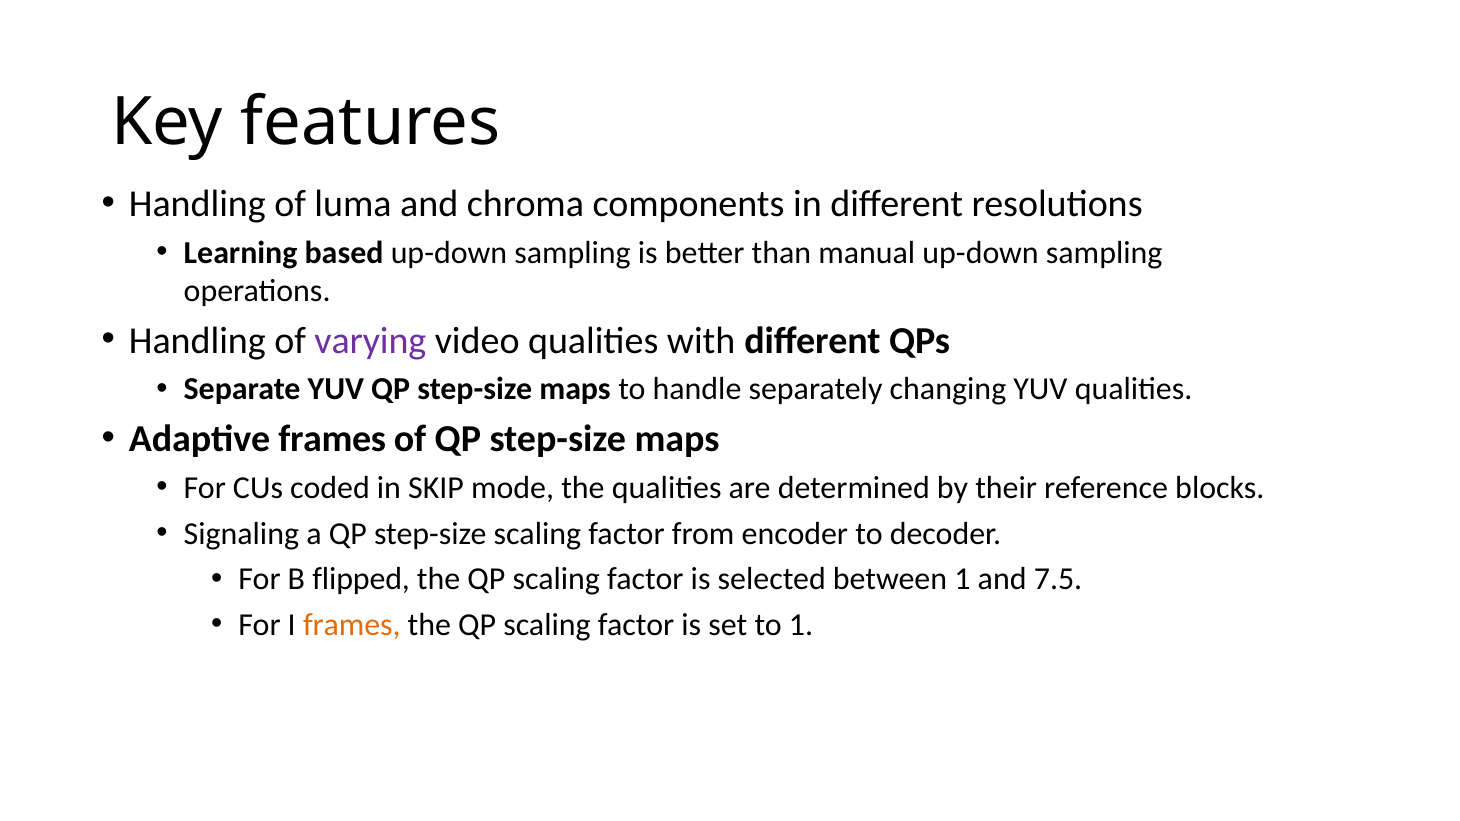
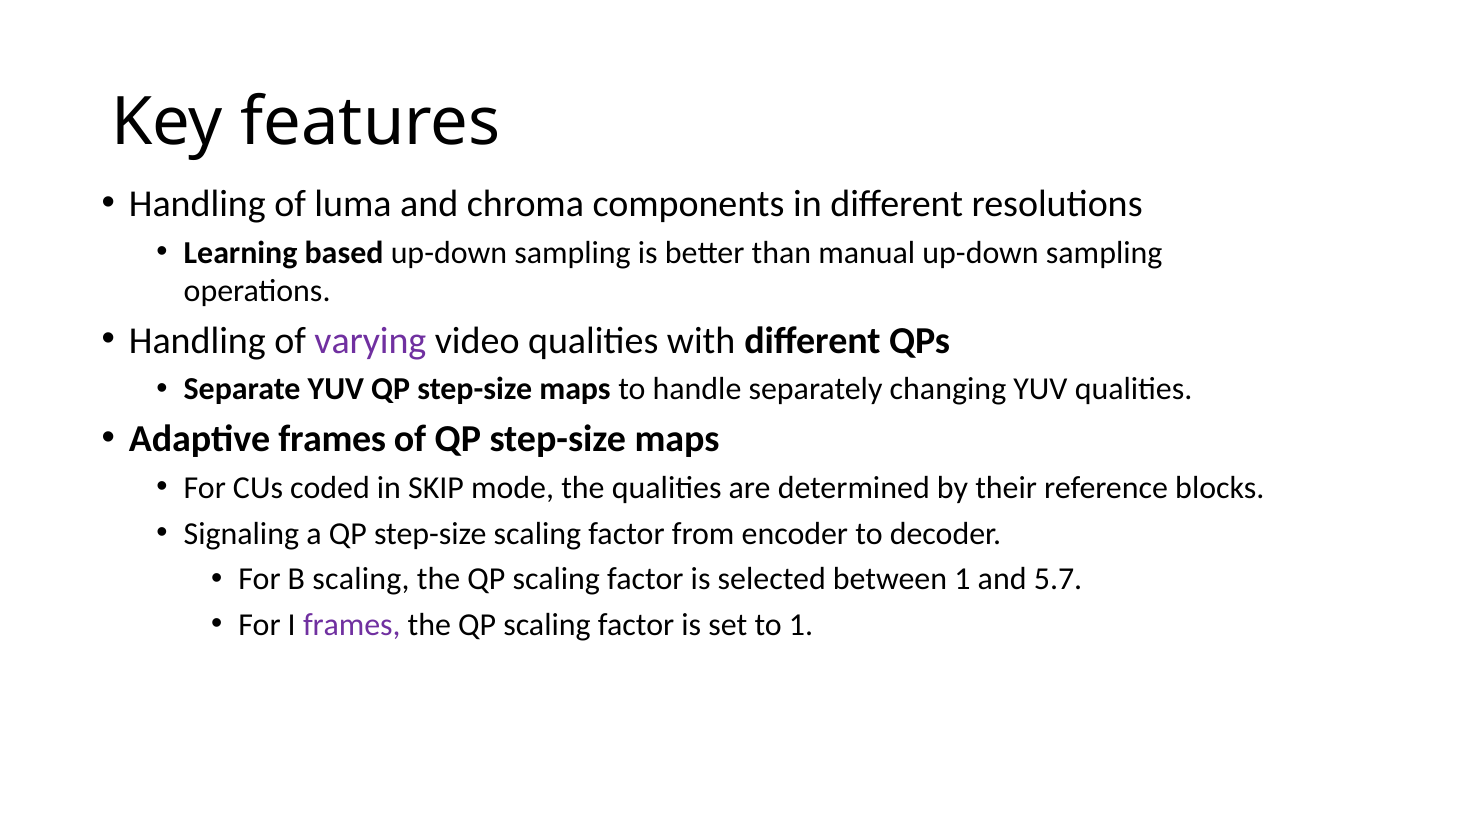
B flipped: flipped -> scaling (361, 580)
7.5: 7.5 -> 5.7 (1058, 580)
frames colour: orange -> purple (352, 625)
